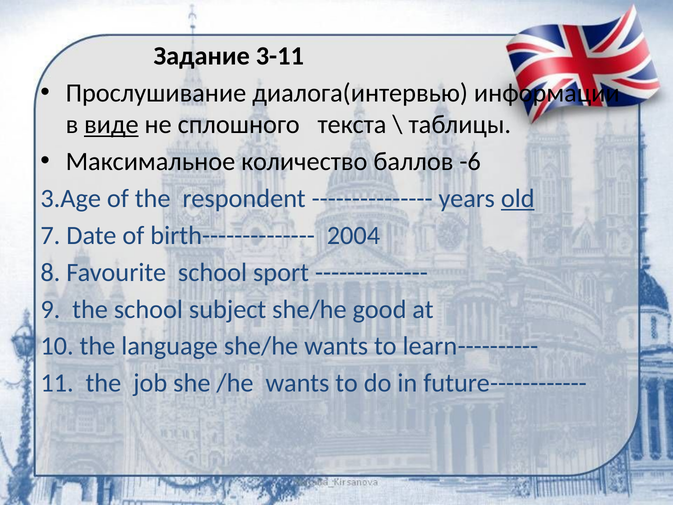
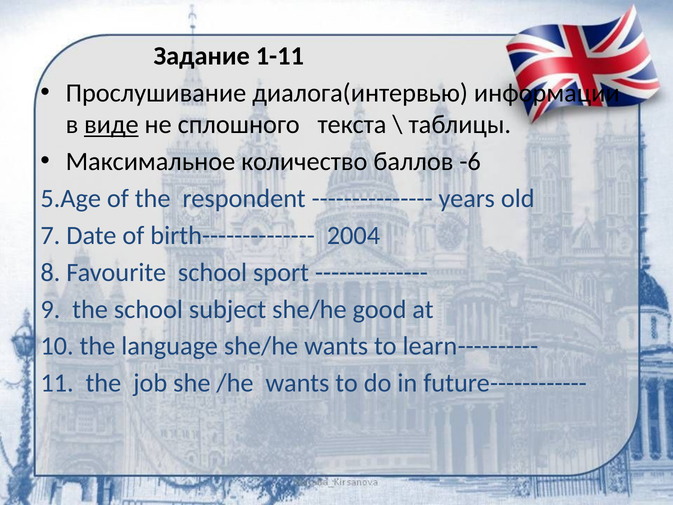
3-11: 3-11 -> 1-11 (280, 56)
3.Age: 3.Age -> 5.Age (71, 198)
old underline: present -> none (518, 198)
